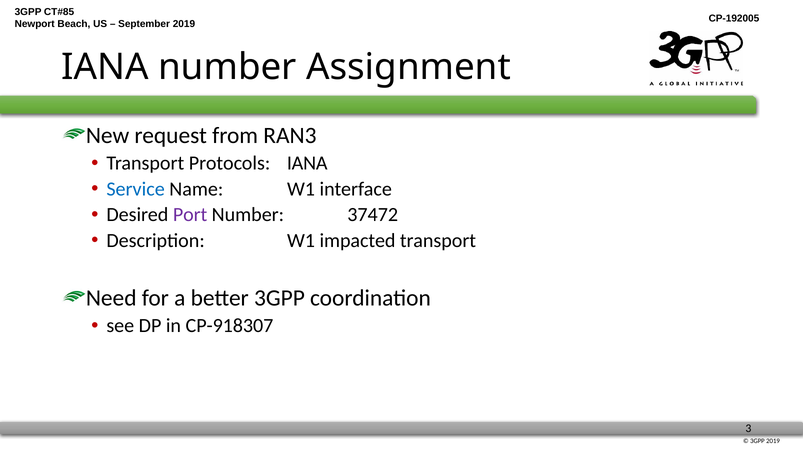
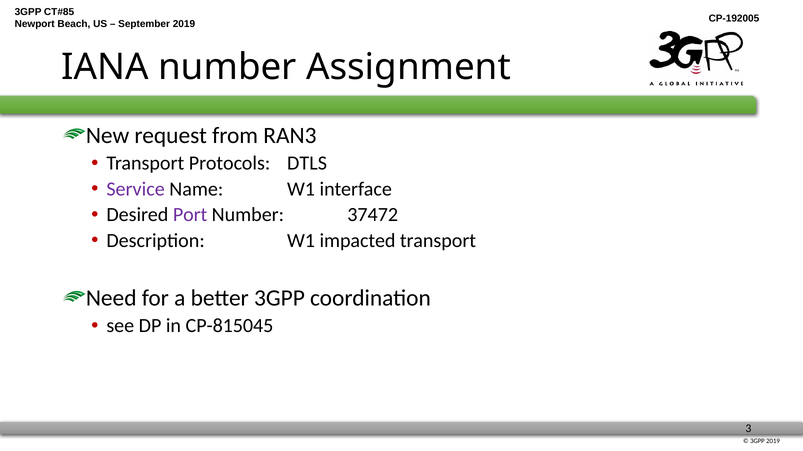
Protocols IANA: IANA -> DTLS (307, 163)
Service colour: blue -> purple (136, 189)
CP-918307: CP-918307 -> CP-815045 (229, 326)
